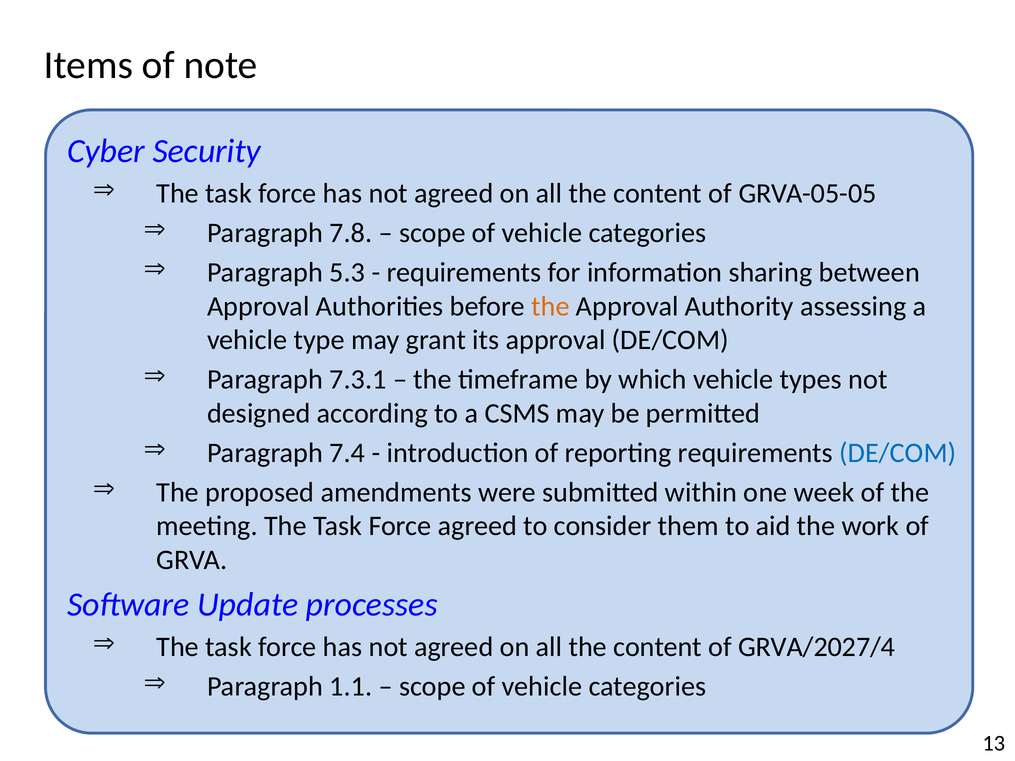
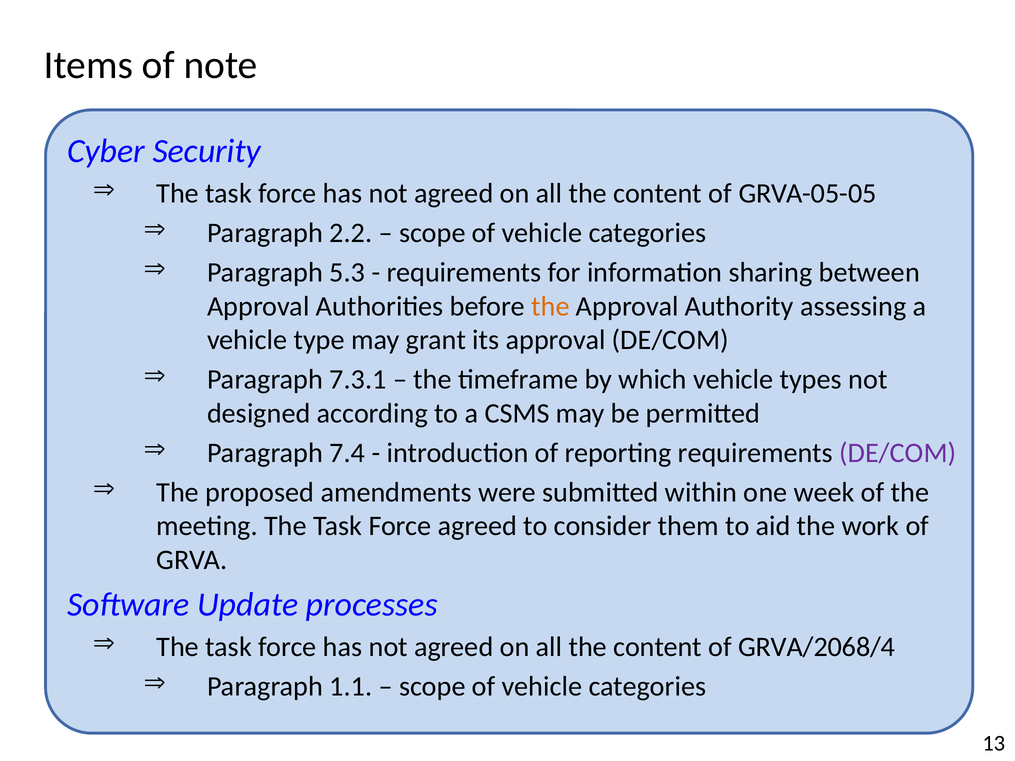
7.8: 7.8 -> 2.2 (351, 233)
DE/COM colour: blue -> purple (898, 453)
GRVA/2027/4: GRVA/2027/4 -> GRVA/2068/4 (817, 647)
